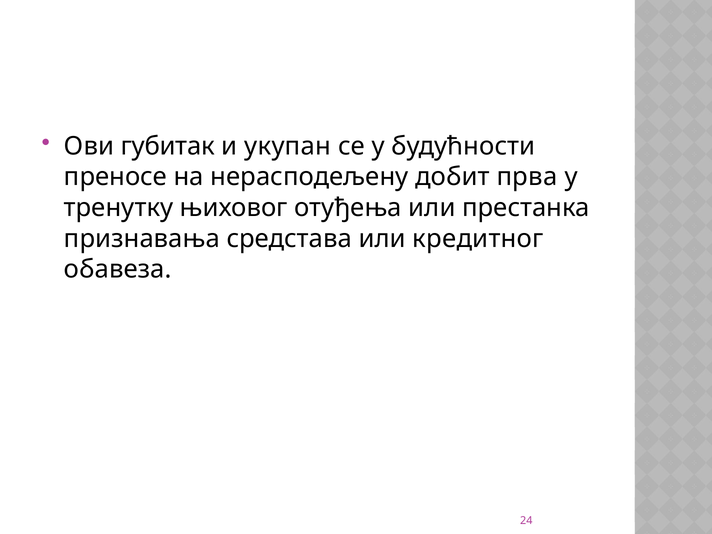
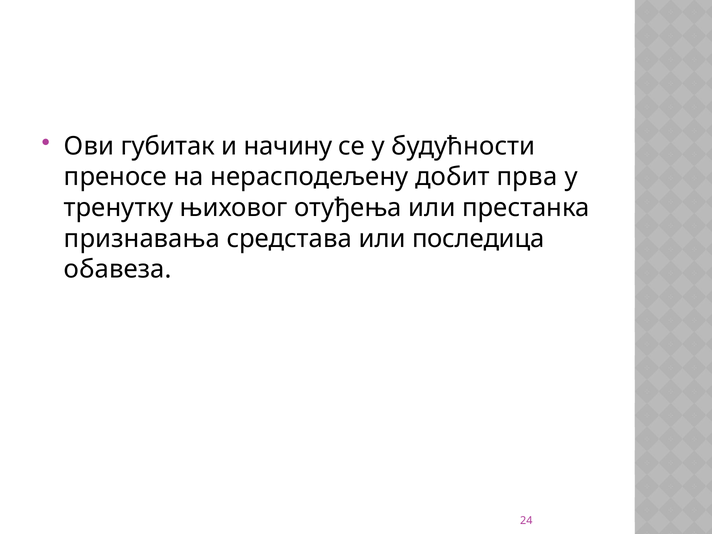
укупан: укупан -> начину (288, 146)
кредитног: кредитног -> последица (478, 239)
